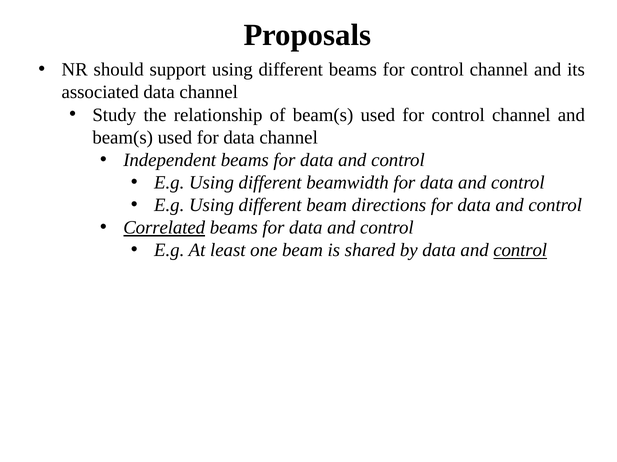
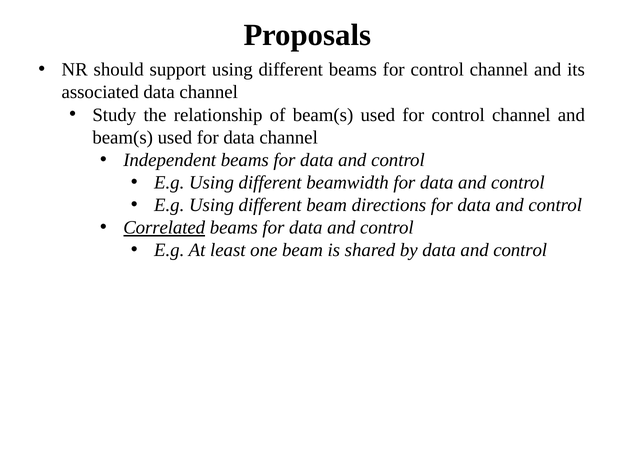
control underline: present -> none (520, 251)
